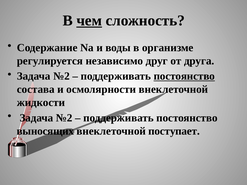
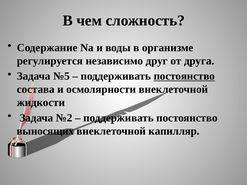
чем underline: present -> none (89, 21)
№2: №2 -> №5 (61, 76)
поступает: поступает -> капилляр (174, 131)
